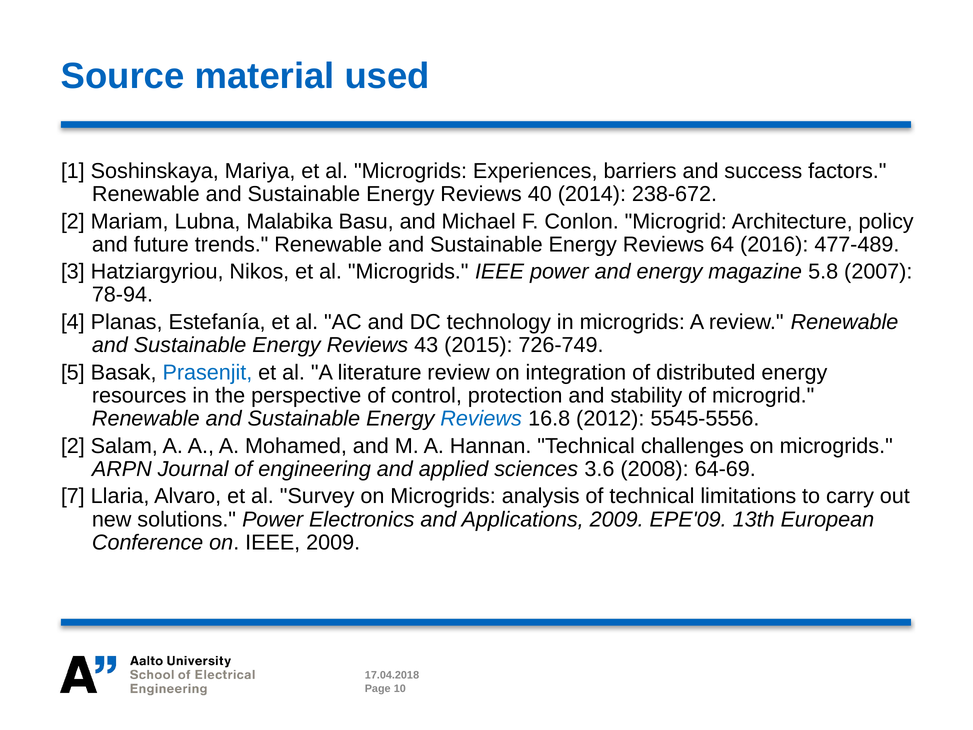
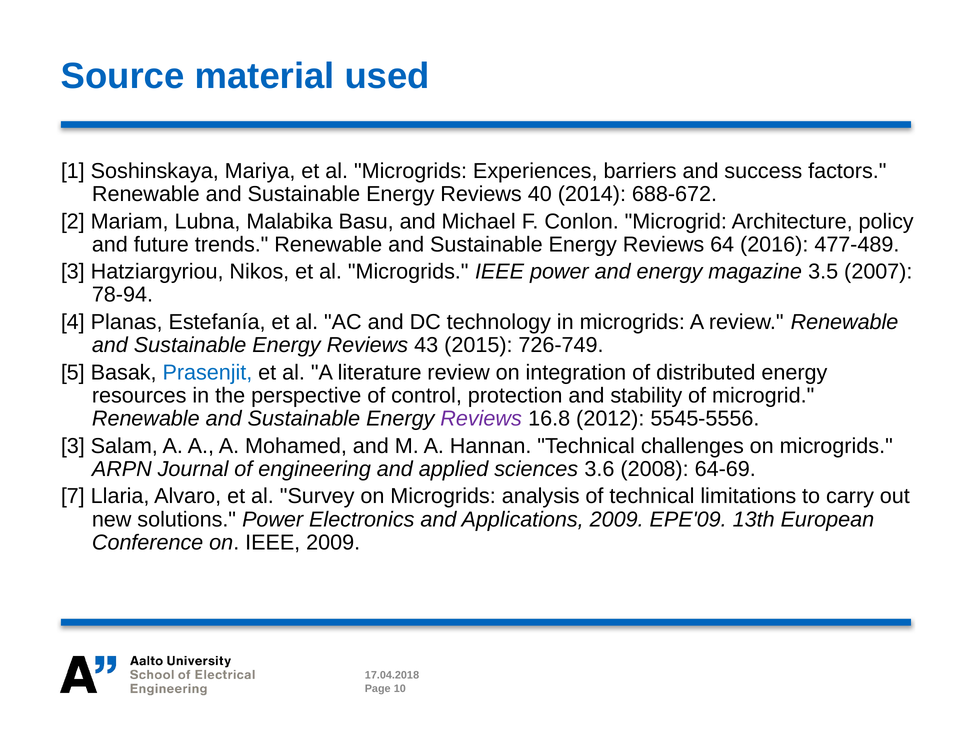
238-672: 238-672 -> 688-672 (675, 194)
5.8: 5.8 -> 3.5 (823, 272)
Reviews colour: blue -> purple (481, 418)
2: 2 -> 3 (73, 446)
